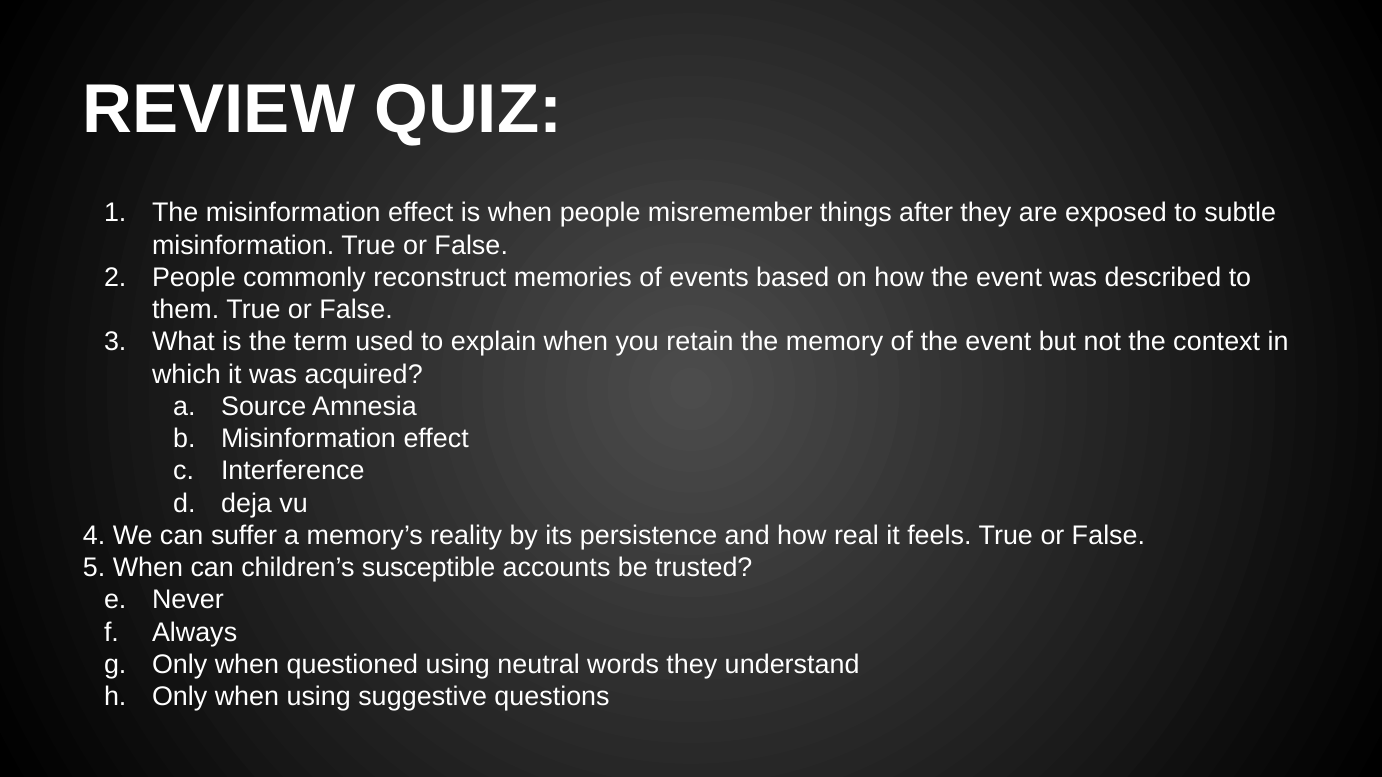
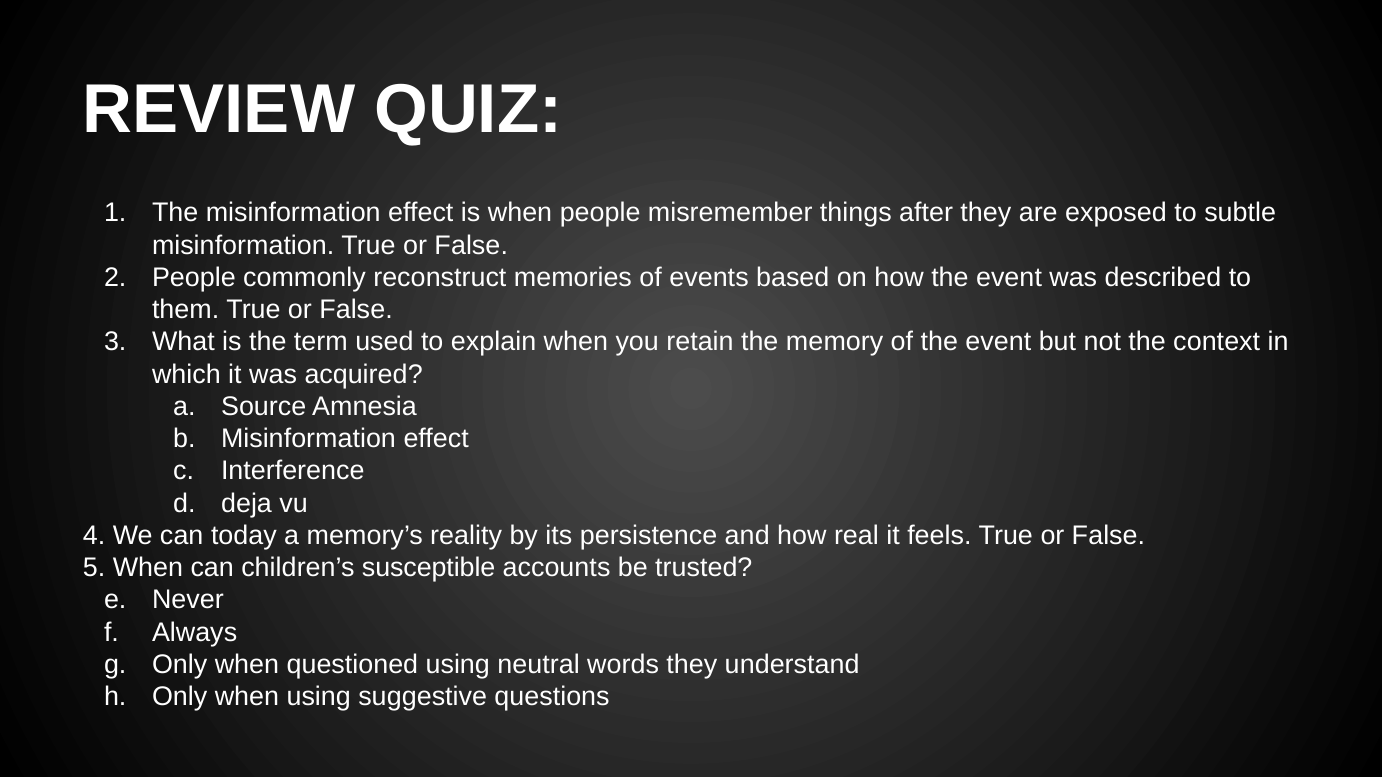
suffer: suffer -> today (244, 536)
